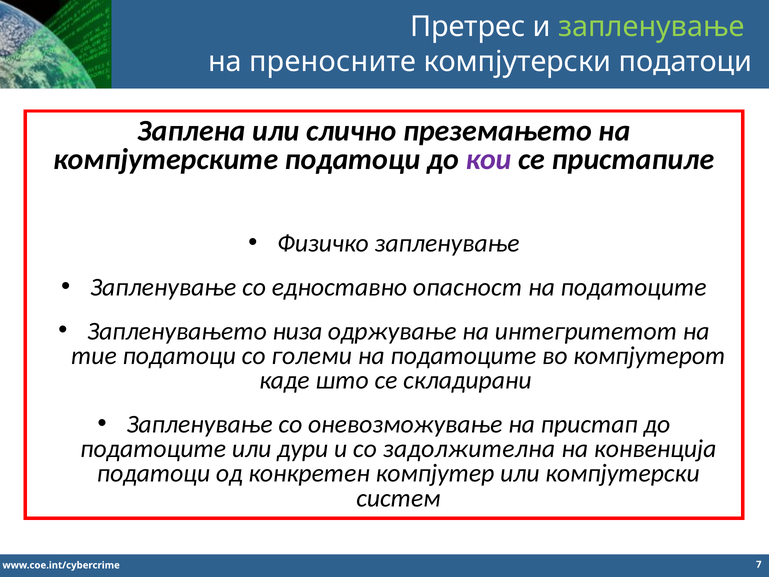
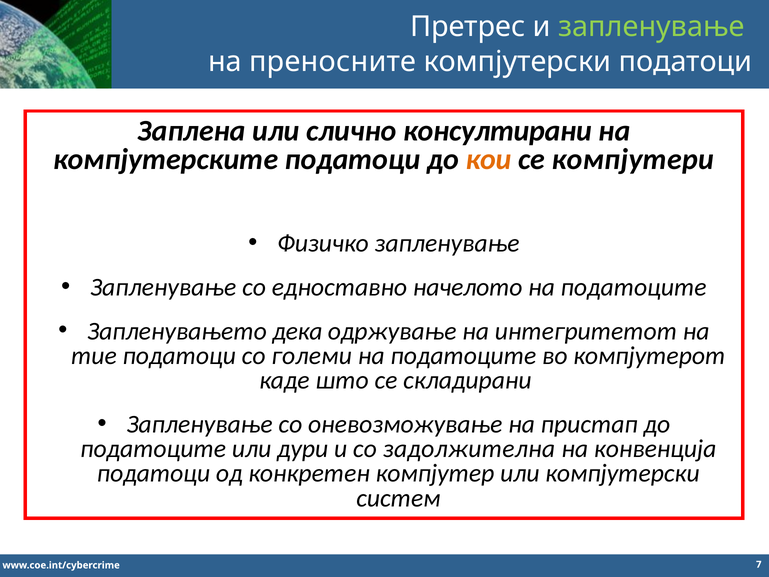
преземањето: преземањето -> консултирани (498, 131)
кои colour: purple -> orange (489, 160)
пристапиле: пристапиле -> компјутери (633, 160)
опасност: опасност -> начелото (468, 287)
низа: низа -> дека (297, 331)
